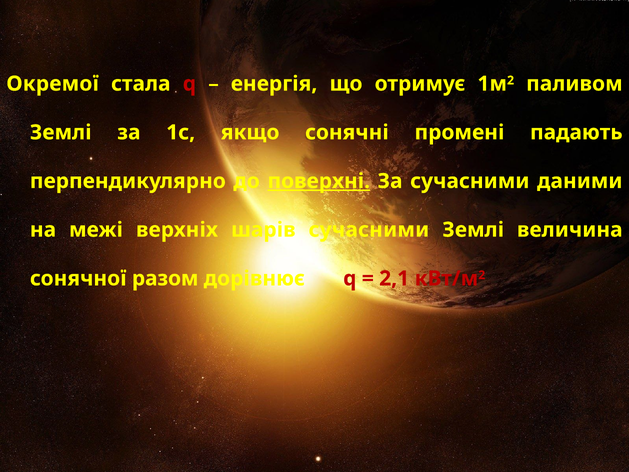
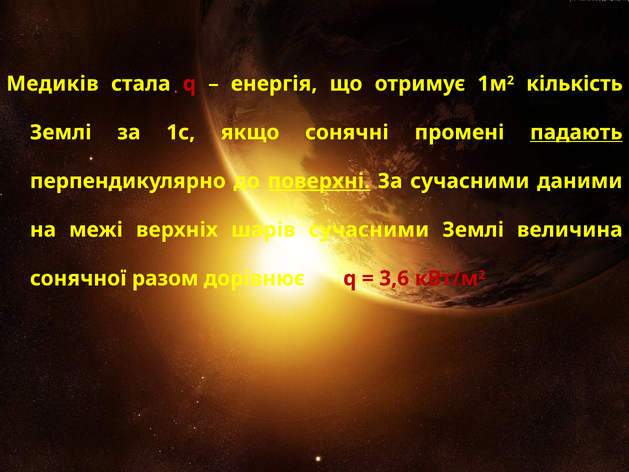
Окремої: Окремої -> Медиків (53, 84)
паливом: паливом -> кількість (575, 84)
падають underline: none -> present (576, 132)
2,1: 2,1 -> 3,6 (394, 278)
